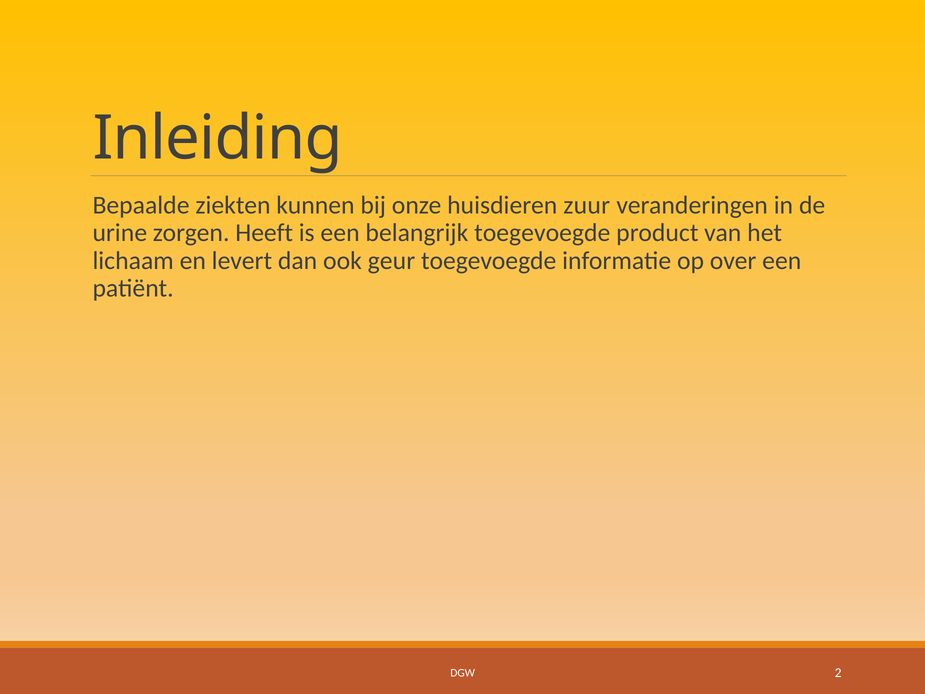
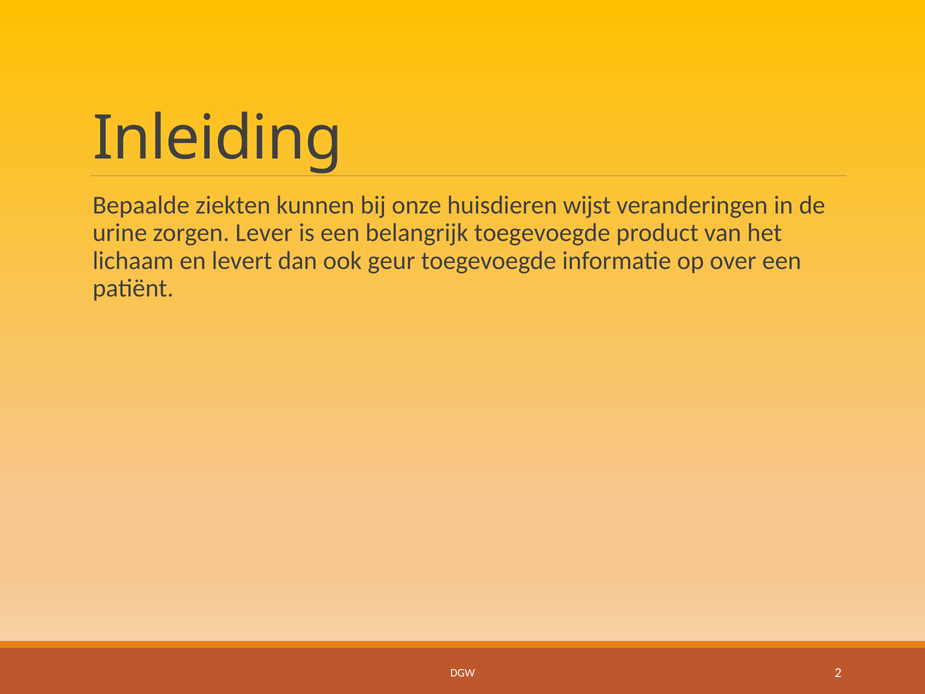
zuur: zuur -> wijst (587, 205)
Heeft: Heeft -> Lever (264, 233)
